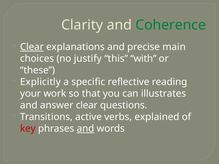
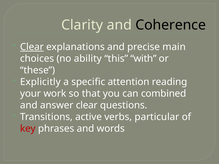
Coherence colour: green -> black (171, 25)
justify: justify -> ability (88, 59)
reflective: reflective -> attention (129, 82)
illustrates: illustrates -> combined (164, 94)
explained: explained -> particular (157, 117)
and underline: present -> none (85, 129)
